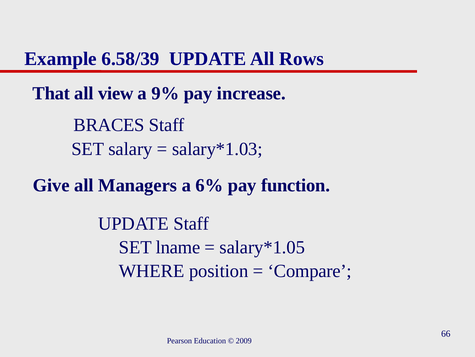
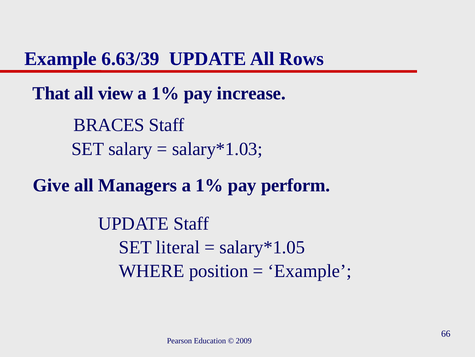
6.58/39: 6.58/39 -> 6.63/39 (131, 59)
9%: 9% -> 1% (165, 93)
Managers a 6%: 6% -> 1% (209, 185)
function: function -> perform (296, 185)
lname: lname -> literal (178, 247)
Compare: Compare -> Example (310, 271)
